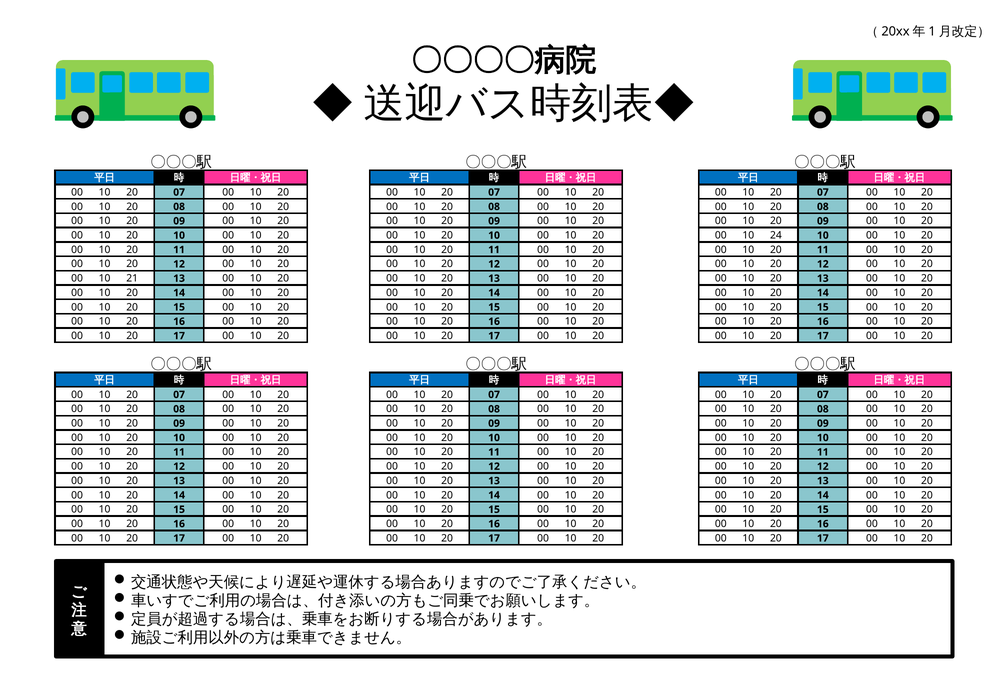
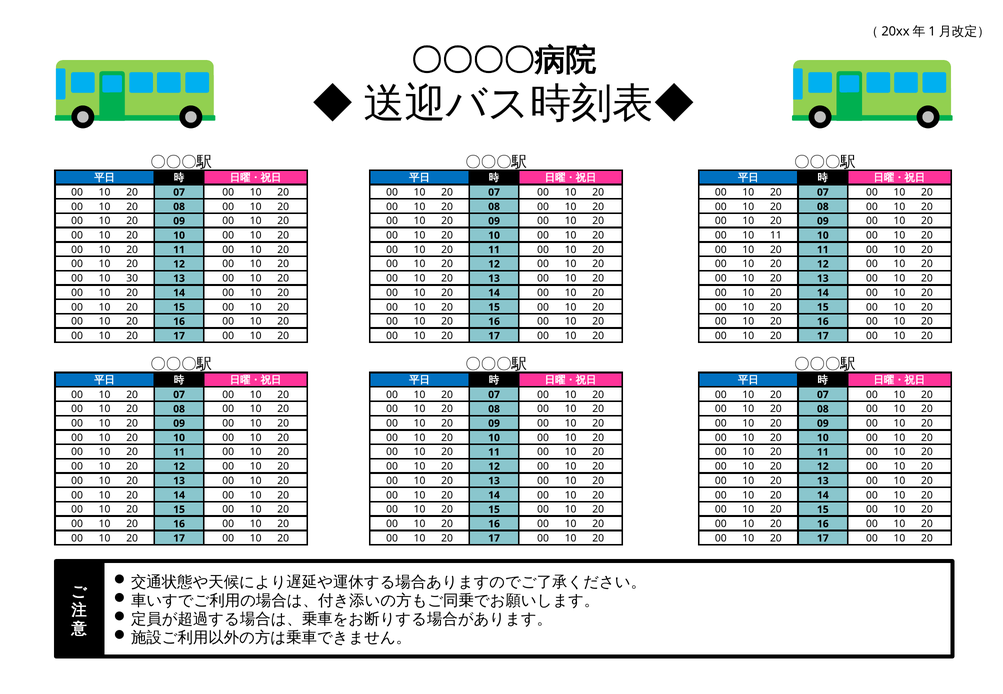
10 24: 24 -> 11 (776, 236)
21: 21 -> 30 (132, 279)
